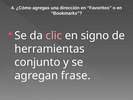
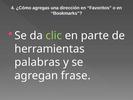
clic colour: pink -> light green (54, 35)
signo: signo -> parte (95, 35)
conjunto: conjunto -> palabras (37, 62)
